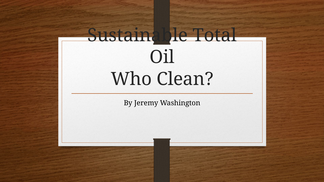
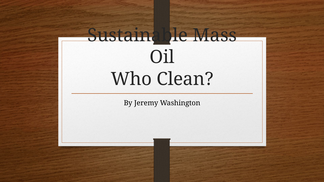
Total: Total -> Mass (215, 35)
